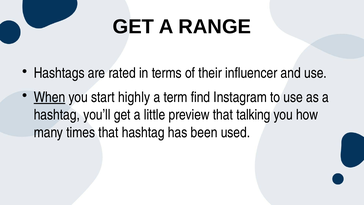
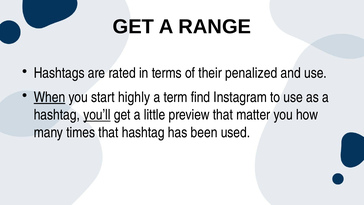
influencer: influencer -> penalized (251, 73)
you’ll underline: none -> present (97, 115)
talking: talking -> matter (253, 115)
